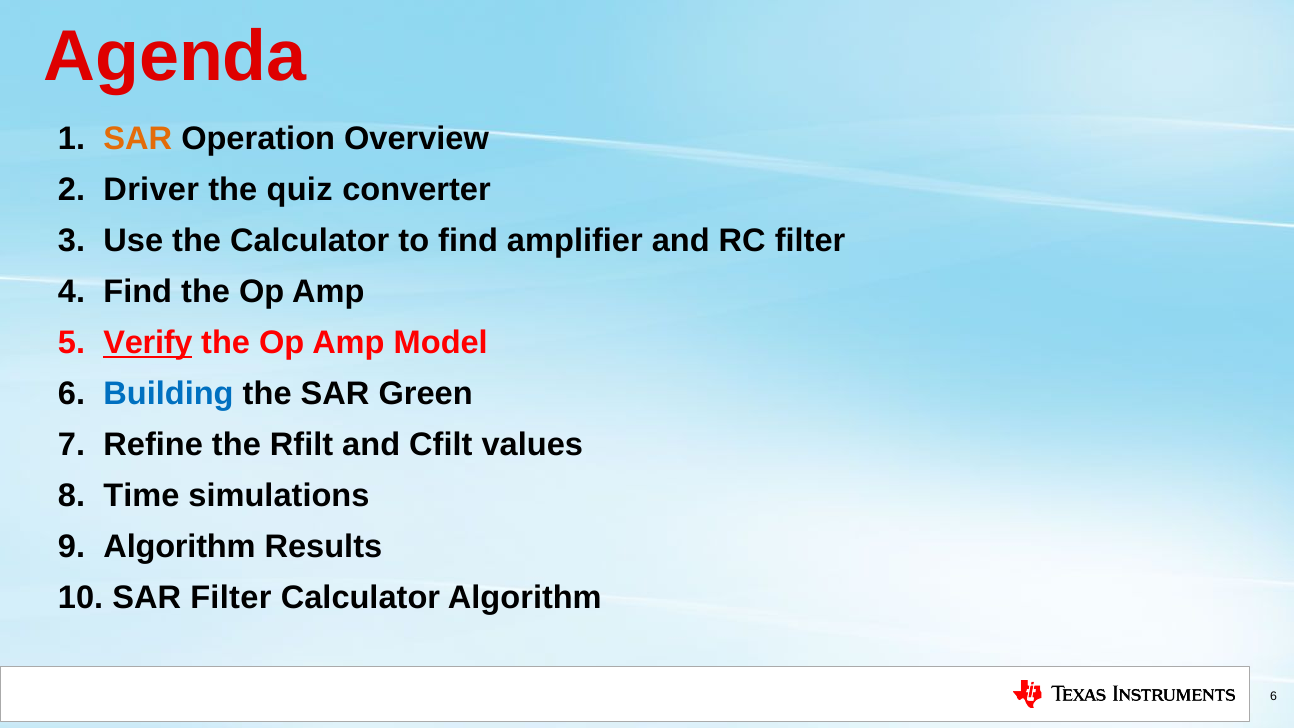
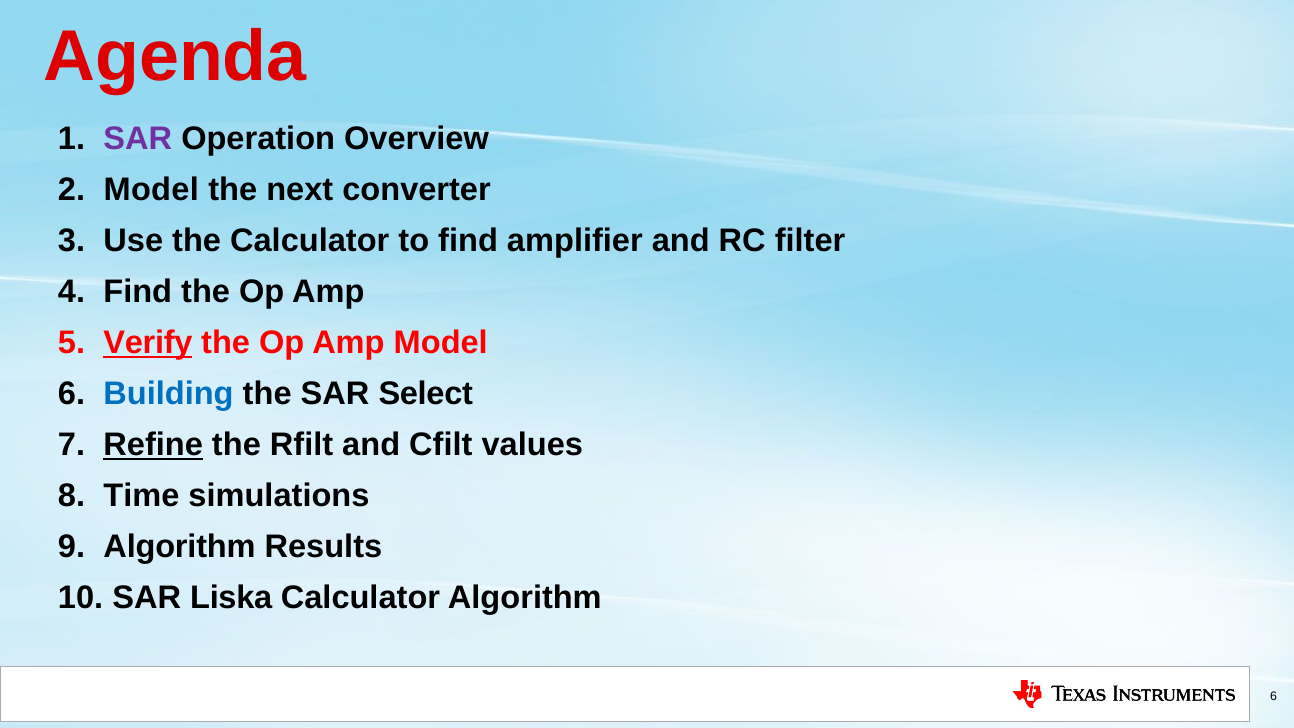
SAR colour: orange -> purple (138, 138)
Driver: Driver -> Model (151, 190)
quiz: quiz -> next (300, 190)
Green: Green -> Select (426, 394)
Refine underline: none -> present (153, 445)
SAR Filter: Filter -> Liska (231, 598)
